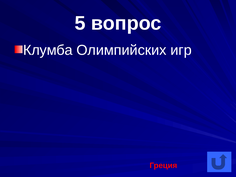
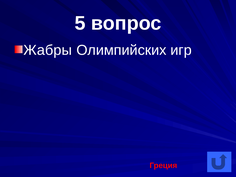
Клумба: Клумба -> Жабры (48, 50)
